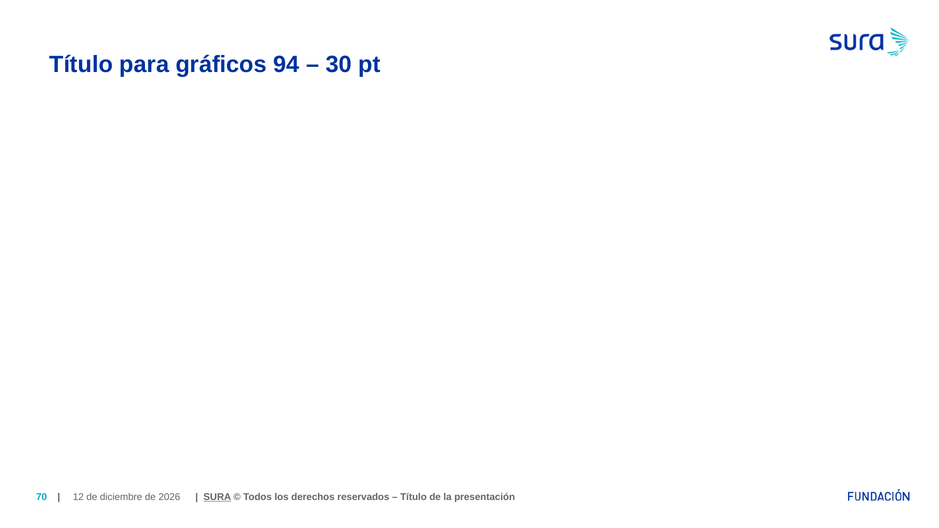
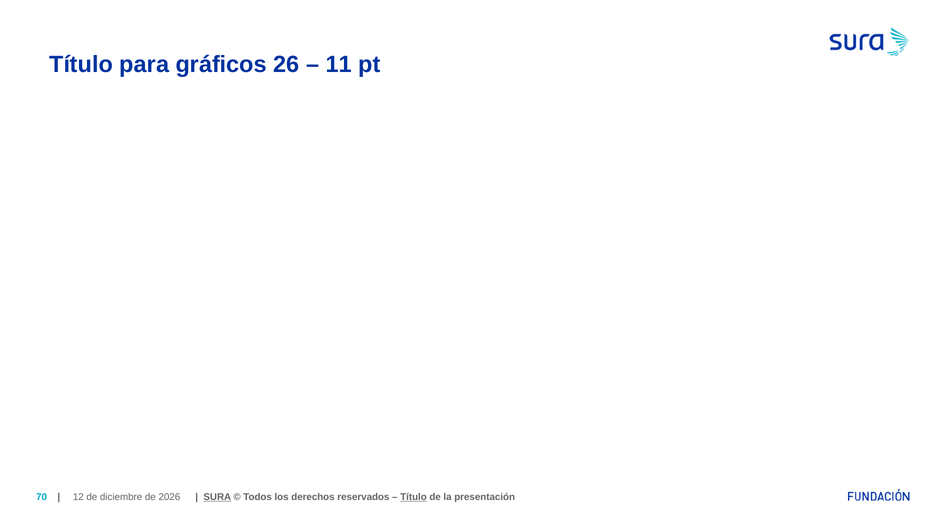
94: 94 -> 26 (286, 64)
30: 30 -> 11 (339, 64)
Título underline: none -> present (414, 497)
